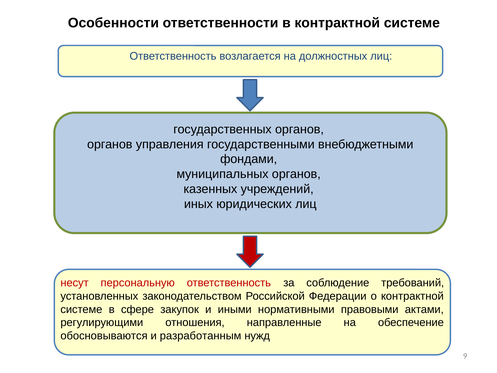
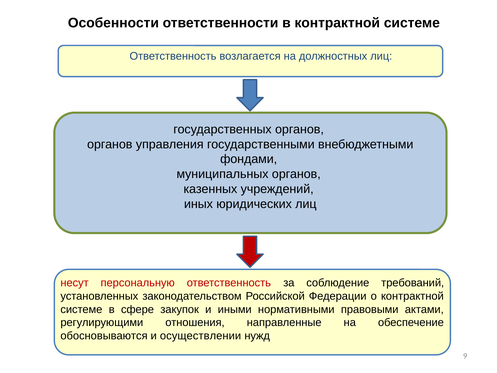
разработанным: разработанным -> осуществлении (201, 336)
